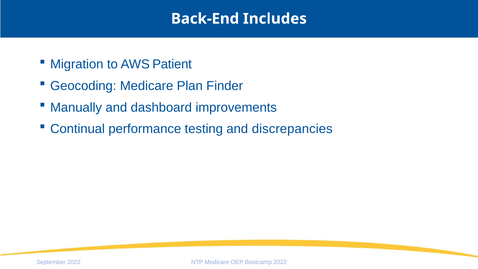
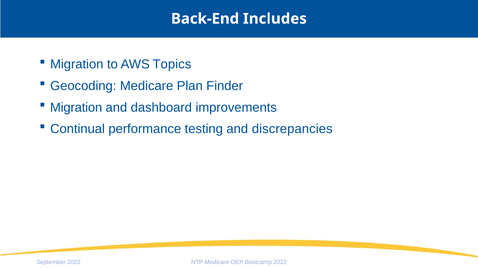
Patient: Patient -> Topics (172, 64)
Manually: Manually -> Migration (76, 107)
